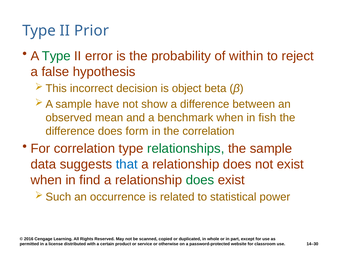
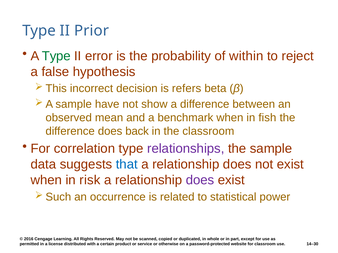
object: object -> refers (187, 89)
form: form -> back (137, 132)
the correlation: correlation -> classroom (208, 132)
relationships colour: green -> purple (186, 149)
find: find -> risk (90, 180)
does colour: green -> purple (200, 180)
